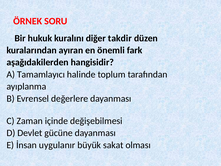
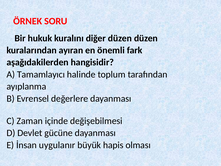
diğer takdir: takdir -> düzen (120, 38)
sakat: sakat -> hapis (113, 145)
